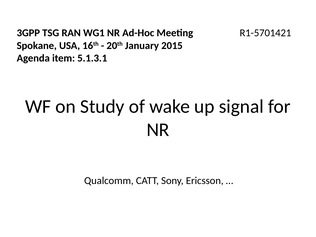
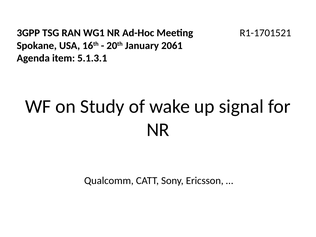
R1-5701421: R1-5701421 -> R1-1701521 (265, 33)
2015: 2015 -> 2061 (172, 46)
